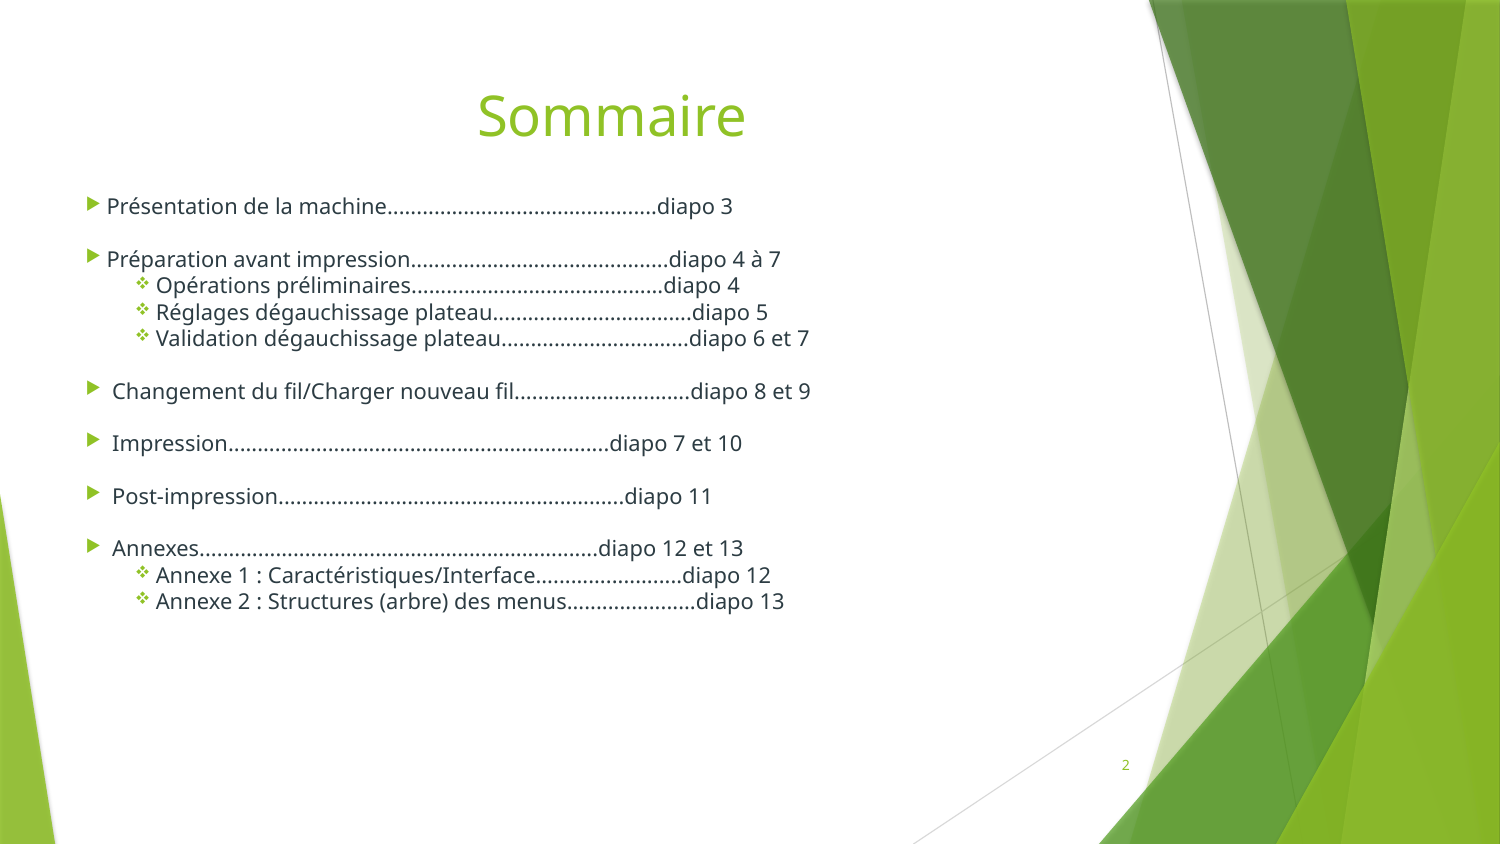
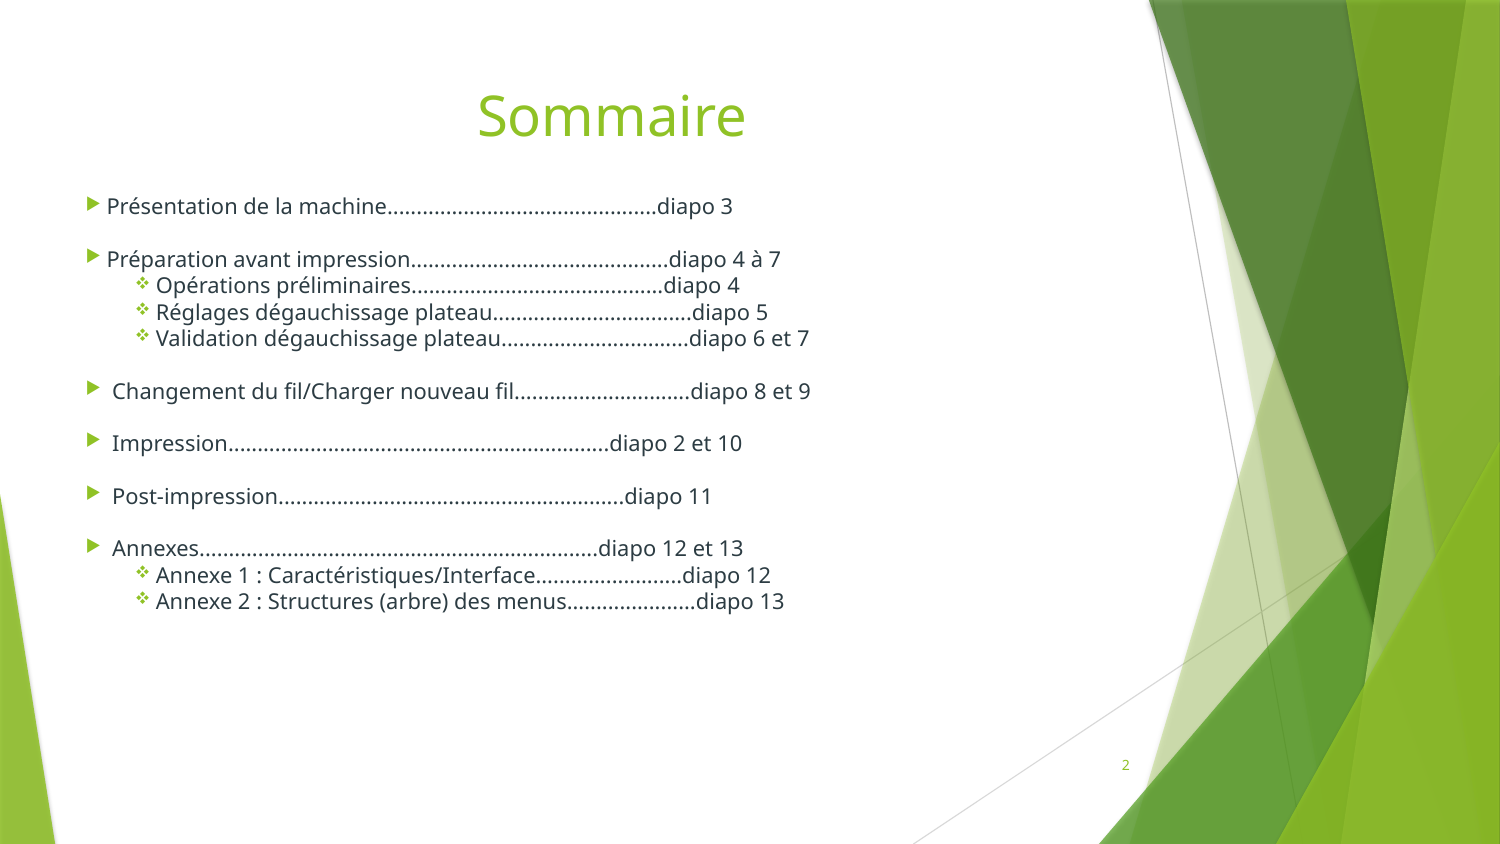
Impression.................................................................diapo 7: 7 -> 2 (679, 444)
